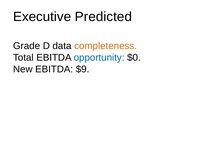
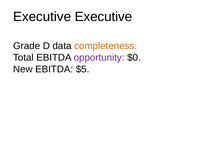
Executive Predicted: Predicted -> Executive (103, 17)
opportunity colour: blue -> purple (99, 58)
$9: $9 -> $5 (83, 69)
